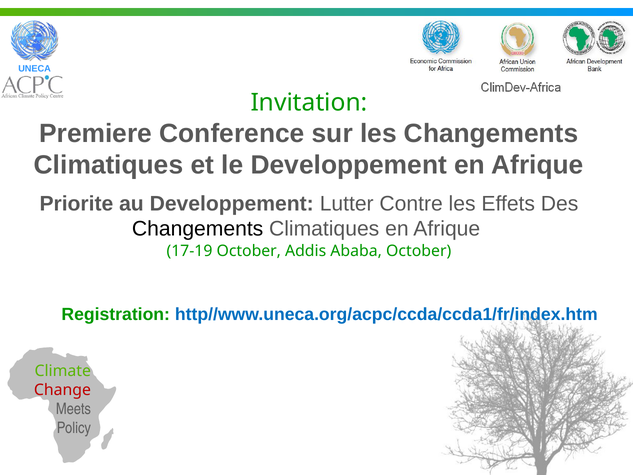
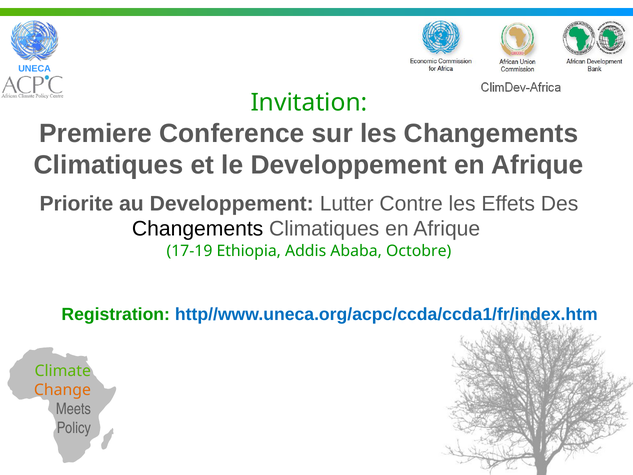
17-19 October: October -> Ethiopia (249, 251)
Ababa October: October -> Octobre (419, 251)
Change colour: red -> orange (62, 390)
